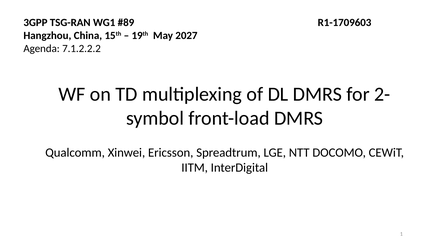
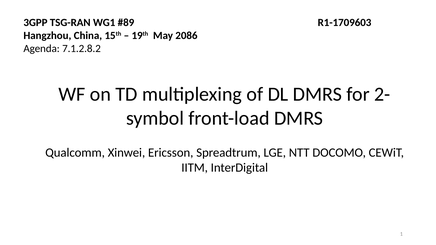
2027: 2027 -> 2086 (186, 36)
7.1.2.2.2: 7.1.2.2.2 -> 7.1.2.8.2 (81, 49)
